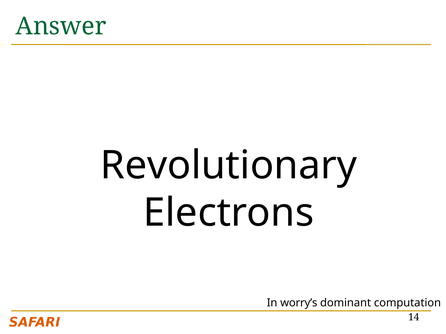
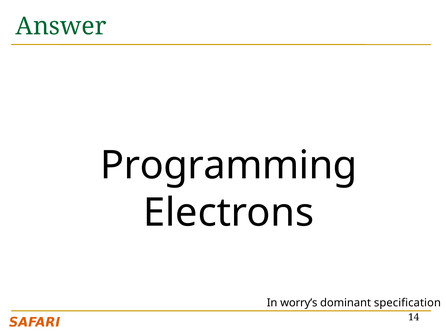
Revolutionary: Revolutionary -> Programming (229, 166)
computation: computation -> specification (407, 303)
